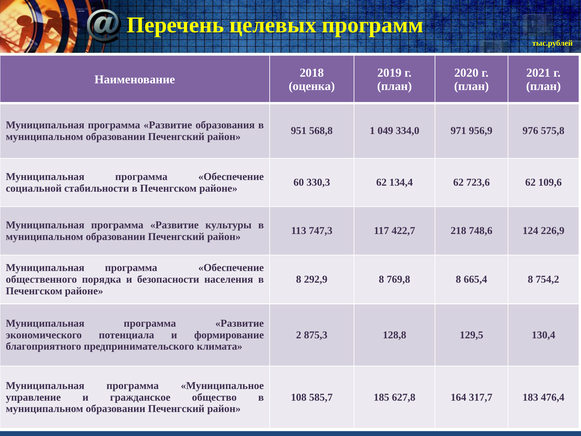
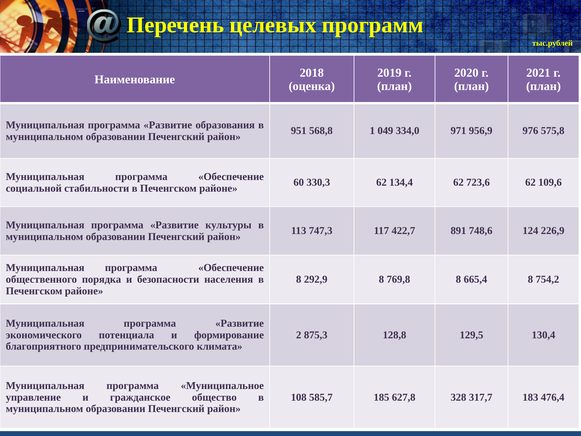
218: 218 -> 891 (458, 231)
164: 164 -> 328 (458, 397)
